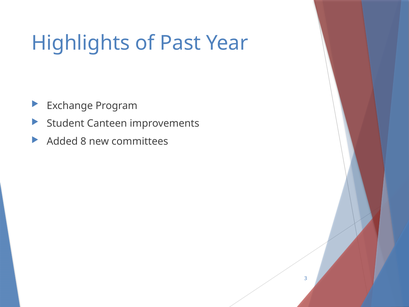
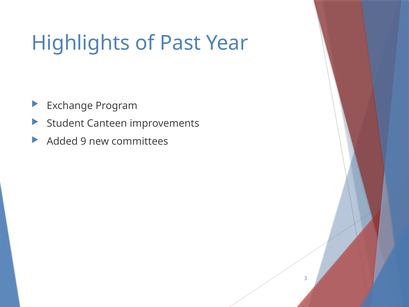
8: 8 -> 9 (83, 141)
